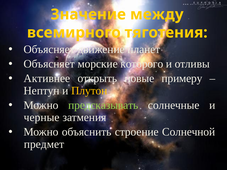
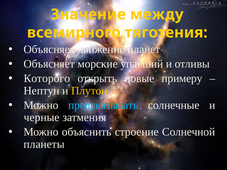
которого: которого -> упавший (142, 64)
Активнее: Активнее -> Которого (47, 78)
предсказывать colour: light green -> light blue (103, 105)
предмет: предмет -> планеты (44, 144)
